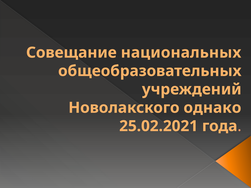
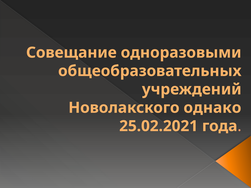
национальных: национальных -> одноразовыми (181, 53)
